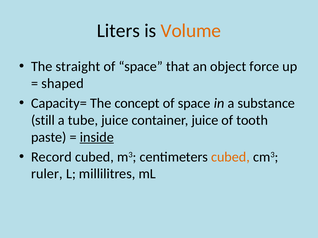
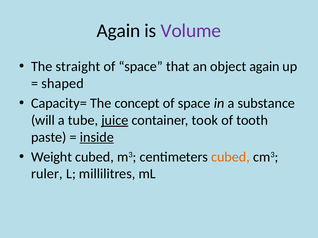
Liters: Liters -> Again (118, 31)
Volume colour: orange -> purple (191, 31)
object force: force -> again (264, 67)
still: still -> will (43, 120)
juice underline: none -> present (115, 120)
container juice: juice -> took (205, 120)
Record: Record -> Weight (52, 157)
